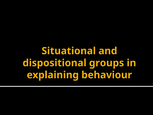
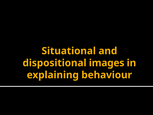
groups: groups -> images (107, 63)
